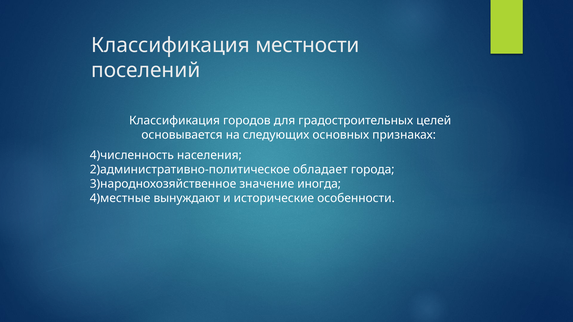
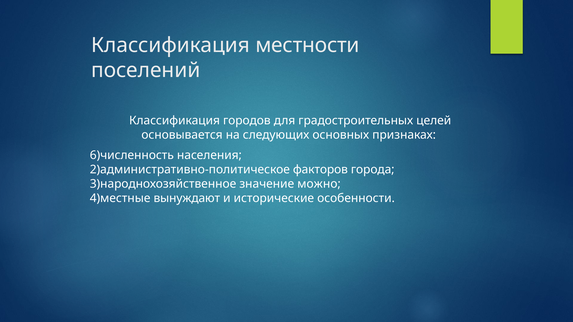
4)численность: 4)численность -> 6)численность (132, 155)
обладает: обладает -> факторов (320, 170)
иногда: иногда -> можно (319, 184)
